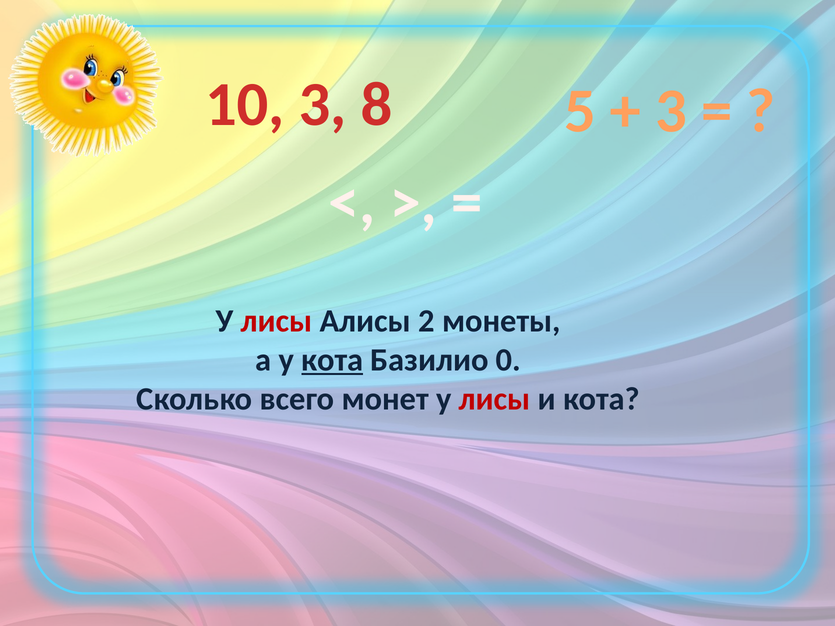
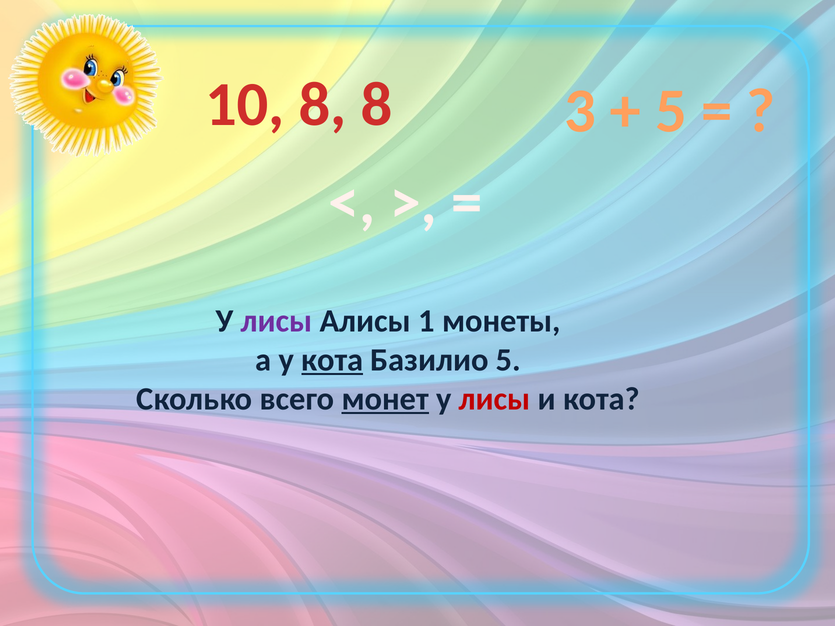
10 3: 3 -> 8 (323, 105)
5: 5 -> 3 (580, 111)
3: 3 -> 5 (671, 111)
лисы colour: red -> purple (277, 321)
2: 2 -> 1 (426, 321)
Базилио 0: 0 -> 5 (508, 360)
монет underline: none -> present (385, 399)
